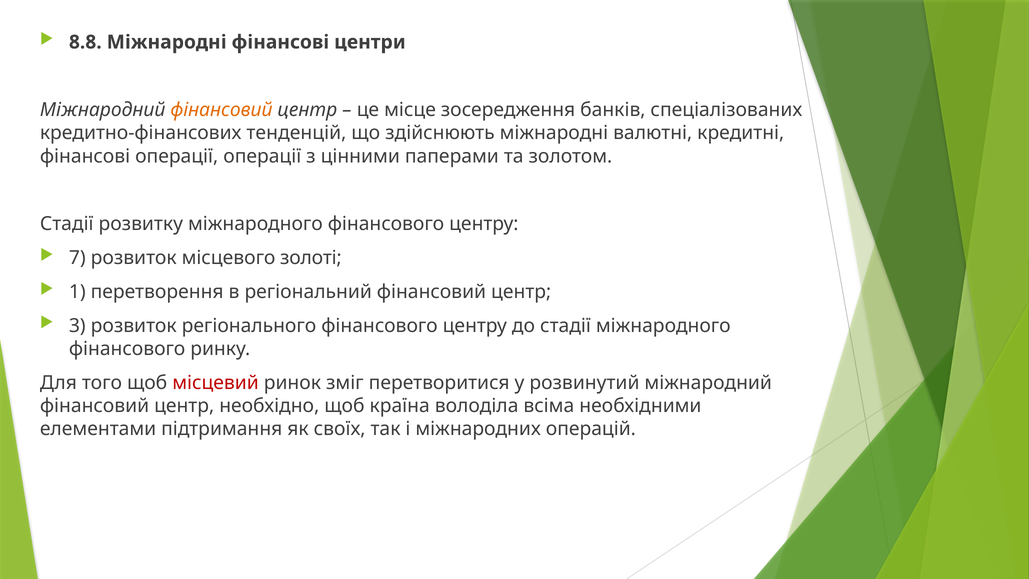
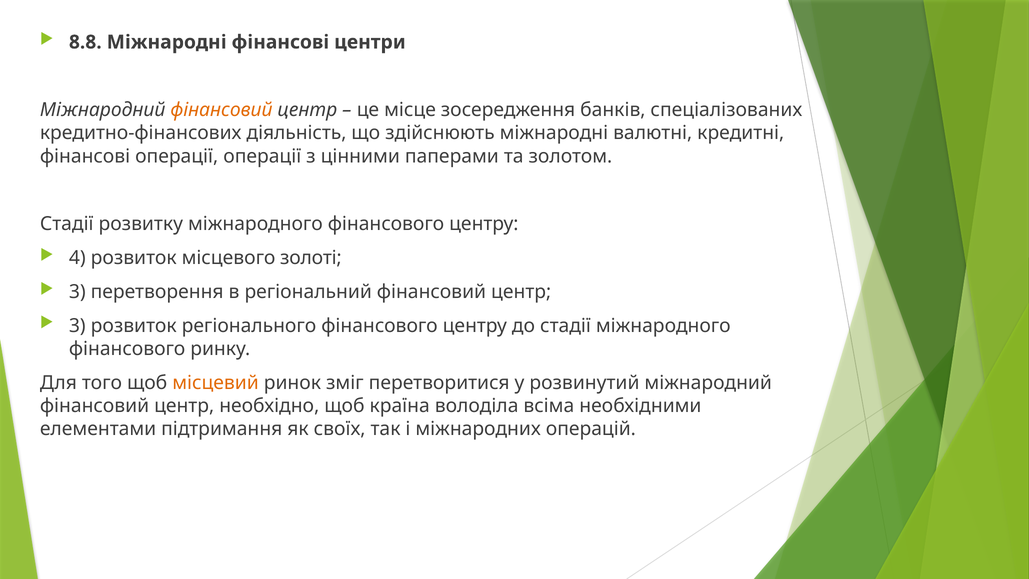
тенденцій: тенденцій -> діяльність (296, 133)
7: 7 -> 4 (77, 258)
1: 1 -> 3 (77, 292)
місцевий colour: red -> orange (216, 383)
